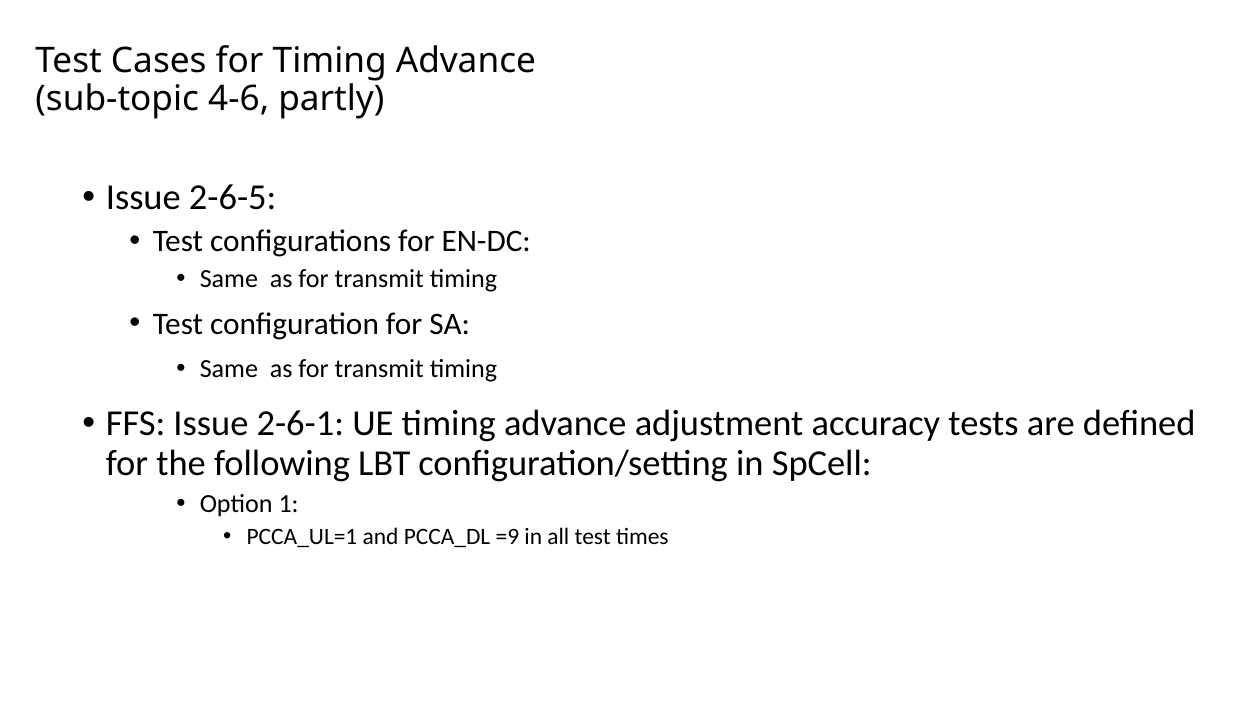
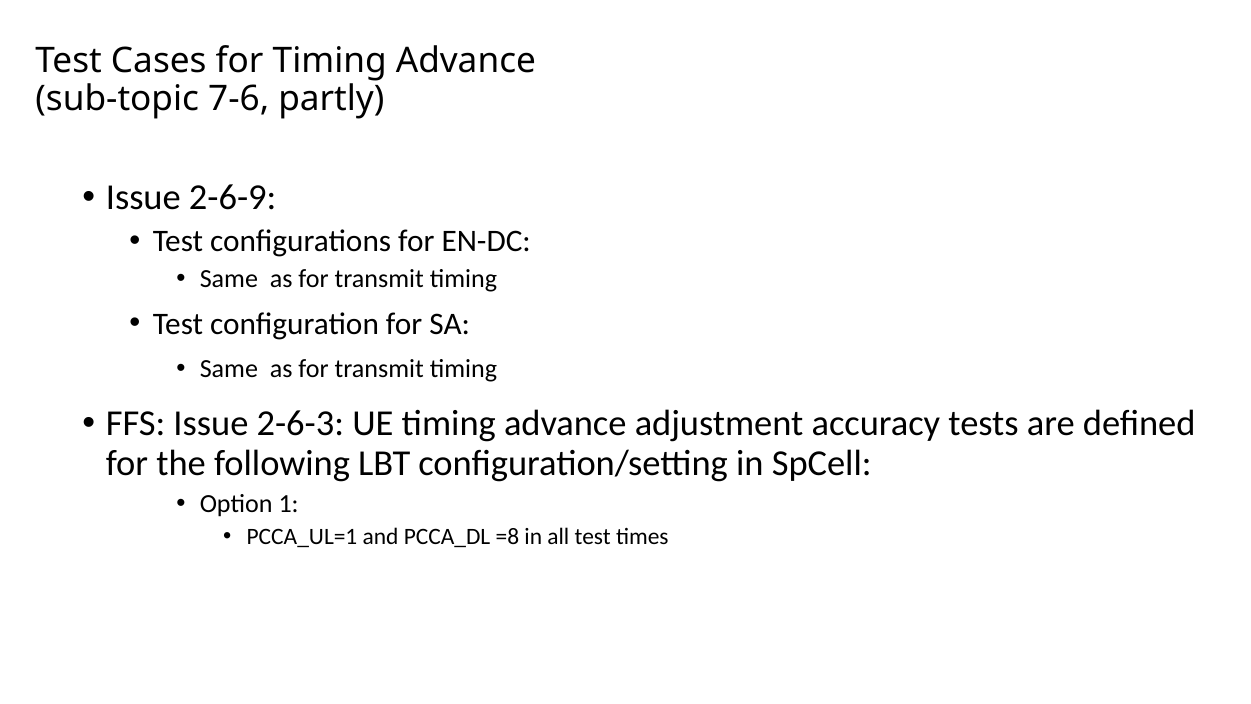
4-6: 4-6 -> 7-6 (239, 99)
2-6-5: 2-6-5 -> 2-6-9 (233, 198)
2-6-1: 2-6-1 -> 2-6-3 (300, 424)
=9: =9 -> =8 (507, 537)
